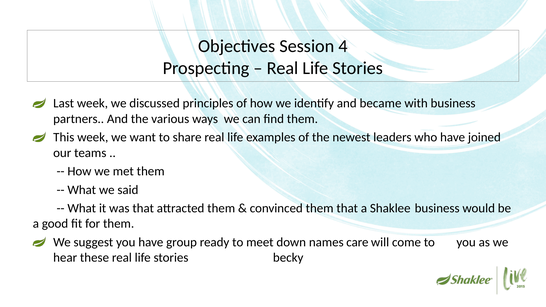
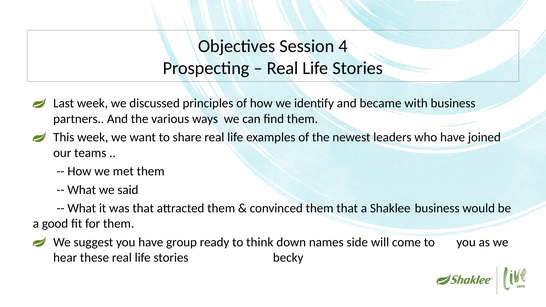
meet: meet -> think (260, 242)
care: care -> side (357, 242)
